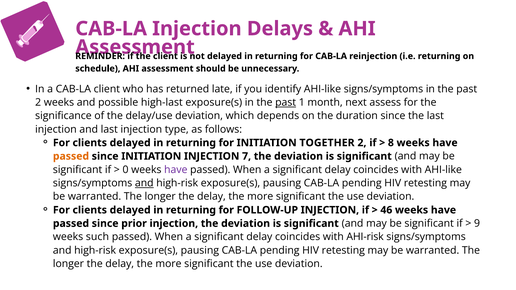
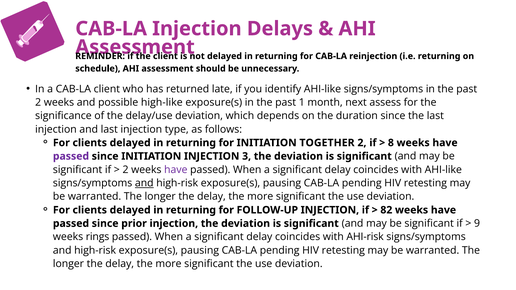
high-last: high-last -> high-like (162, 103)
past underline: present -> none (286, 103)
passed colour: orange -> purple (71, 156)
7: 7 -> 3 (247, 156)
0: 0 -> 2 (126, 170)
46: 46 -> 82 (386, 210)
such: such -> rings (98, 237)
